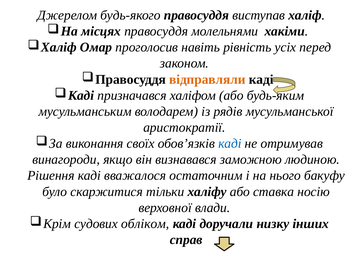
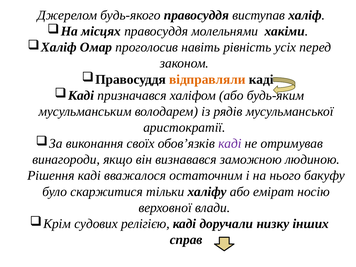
каді colour: blue -> purple (230, 144)
ставка: ставка -> емірат (274, 192)
обліком: обліком -> релігією (145, 224)
